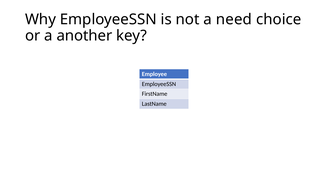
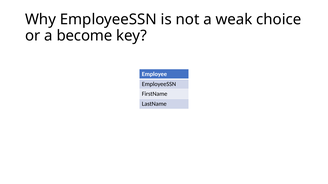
need: need -> weak (234, 19)
another: another -> become (84, 36)
